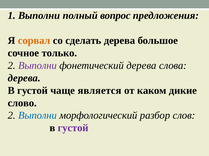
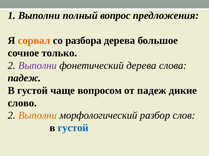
сделать: сделать -> разбора (83, 41)
дерева: дерева -> падеж (24, 78)
является: является -> вопросом (100, 91)
от каком: каком -> падеж (152, 91)
Выполни colour: blue -> orange (37, 116)
густой colour: purple -> blue (73, 128)
